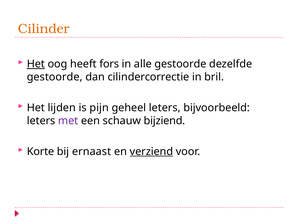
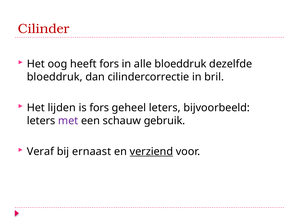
Cilinder colour: orange -> red (44, 29)
Het underline: present -> none (36, 64)
alle gestoorde: gestoorde -> bloeddruk (180, 64)
gestoorde: gestoorde -> bloeddruk (55, 77)
is pijn: pijn -> fors (99, 108)
bijziend: bijziend -> gebruik (164, 121)
Korte: Korte -> Veraf (40, 152)
